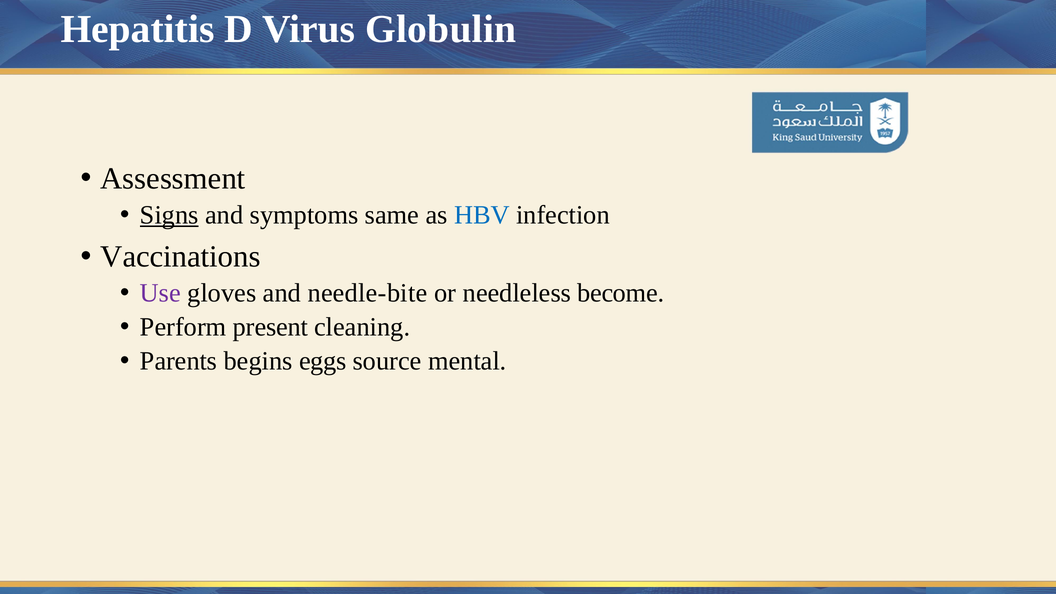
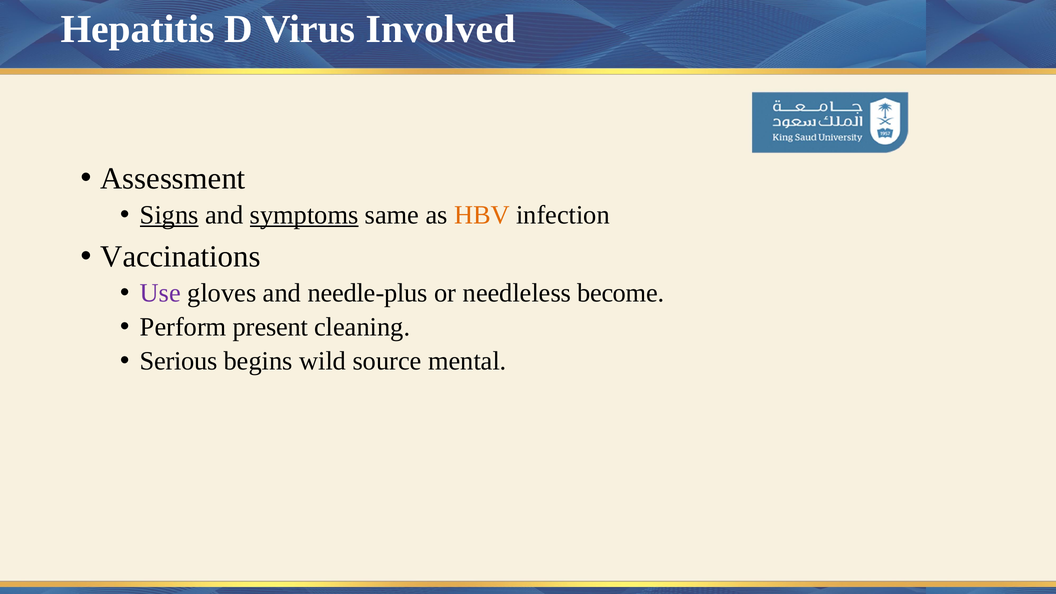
Globulin: Globulin -> Involved (441, 29)
symptoms underline: none -> present (304, 215)
HBV colour: blue -> orange (482, 215)
needle-bite: needle-bite -> needle-plus (368, 293)
Parents: Parents -> Serious (179, 361)
eggs: eggs -> wild (323, 361)
